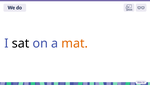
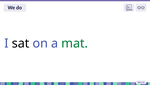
mat colour: orange -> green (75, 43)
